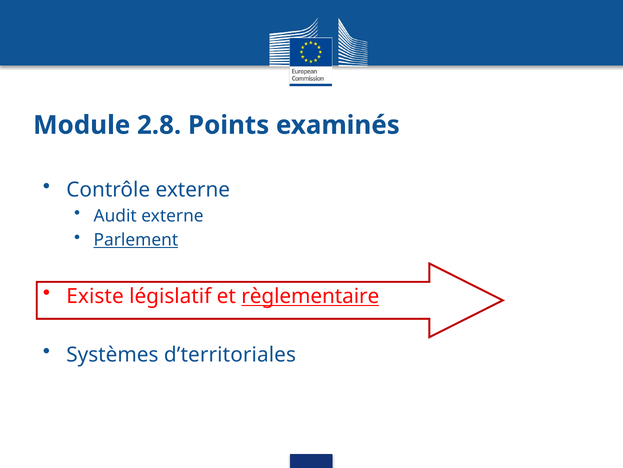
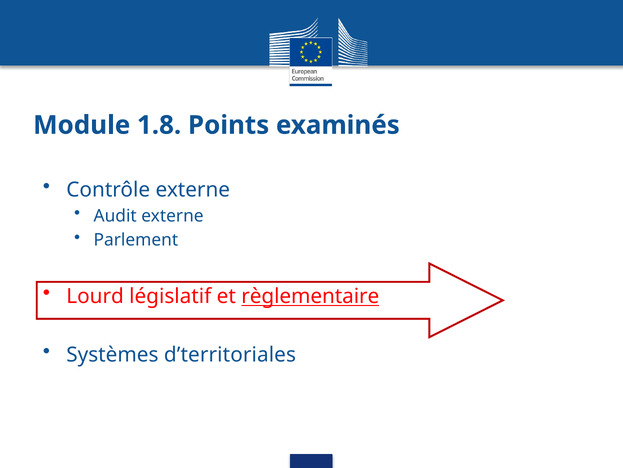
2.8: 2.8 -> 1.8 (159, 125)
Parlement underline: present -> none (136, 240)
Existe: Existe -> Lourd (95, 296)
